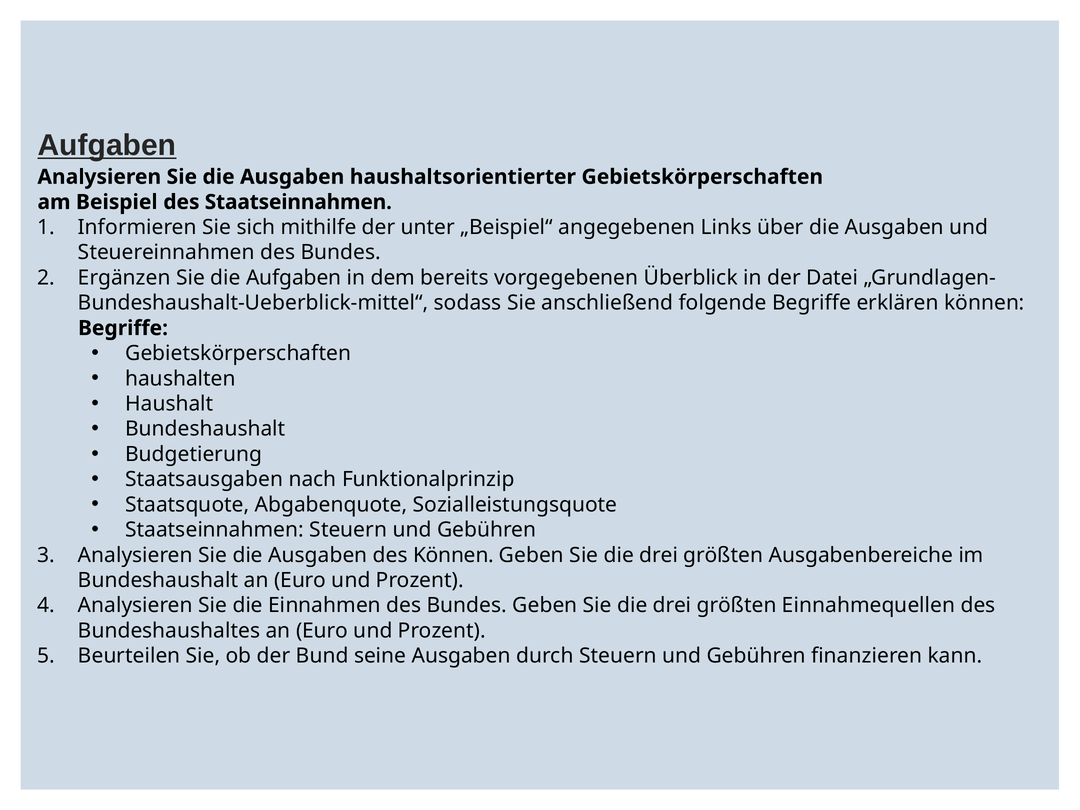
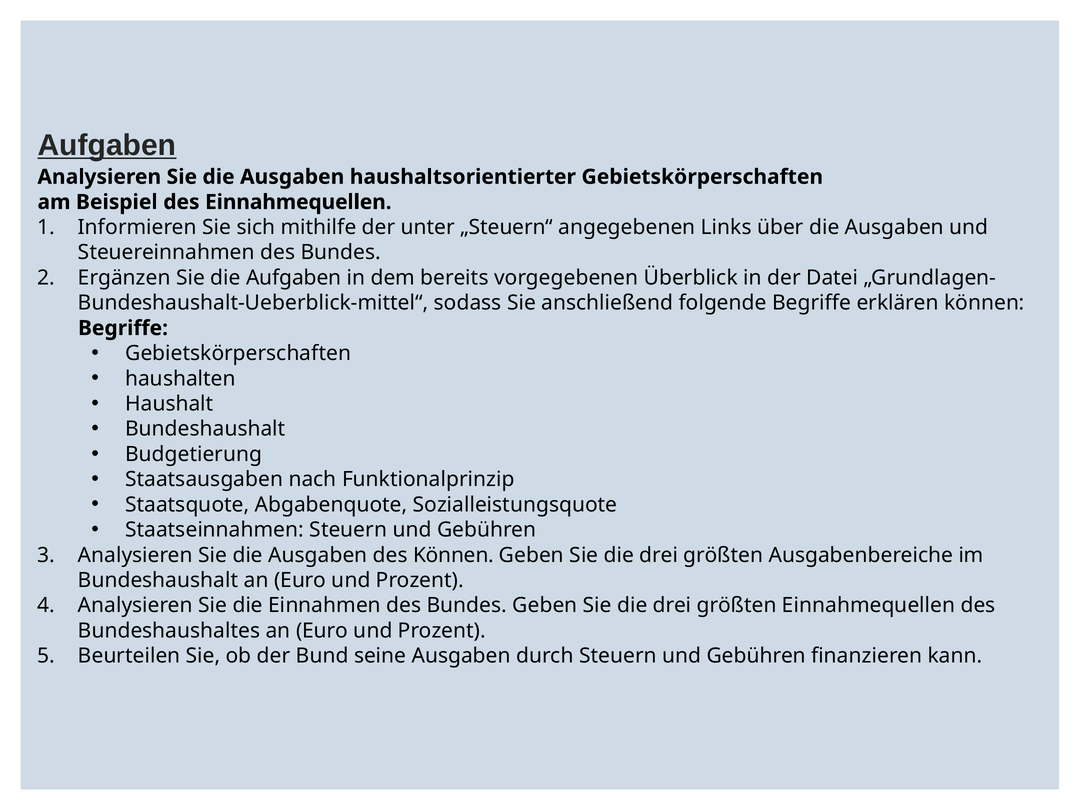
des Staatseinnahmen: Staatseinnahmen -> Einnahmequellen (298, 202)
„Beispiel“: „Beispiel“ -> „Steuern“ (507, 227)
